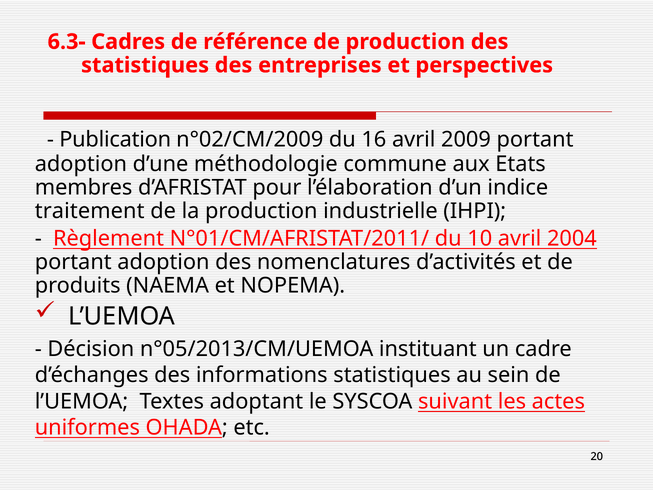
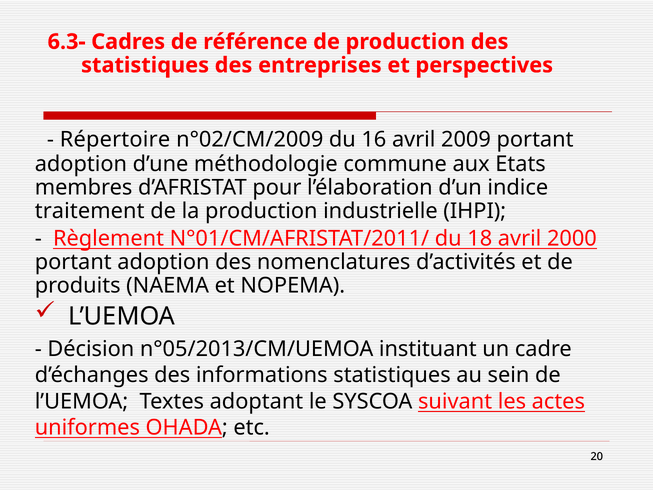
Publication: Publication -> Répertoire (115, 139)
10: 10 -> 18 (480, 239)
2004: 2004 -> 2000 (572, 239)
